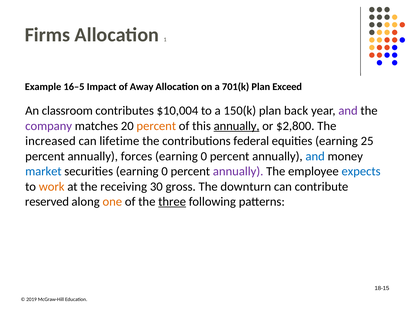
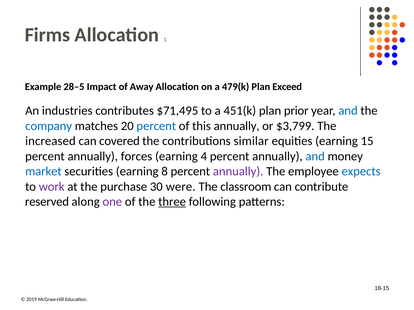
16–5: 16–5 -> 28–5 (74, 87)
701(k: 701(k -> 479(k (236, 87)
classroom: classroom -> industries (67, 111)
$10,004: $10,004 -> $71,495 (177, 111)
150(k: 150(k -> 451(k (240, 111)
back: back -> prior (296, 111)
and colour: purple -> blue (348, 111)
company colour: purple -> blue (49, 126)
percent colour: orange -> blue (156, 126)
annually underline: present -> none (237, 126)
$2,800: $2,800 -> $3,799 (295, 126)
lifetime: lifetime -> covered (119, 141)
federal: federal -> similar (251, 141)
25: 25 -> 15 (367, 141)
0: 0 -> 4 (204, 156)
securities earning 0: 0 -> 8 (165, 172)
work colour: orange -> purple (52, 187)
receiving: receiving -> purchase (124, 187)
gross: gross -> were (181, 187)
downturn: downturn -> classroom (246, 187)
one colour: orange -> purple (112, 202)
